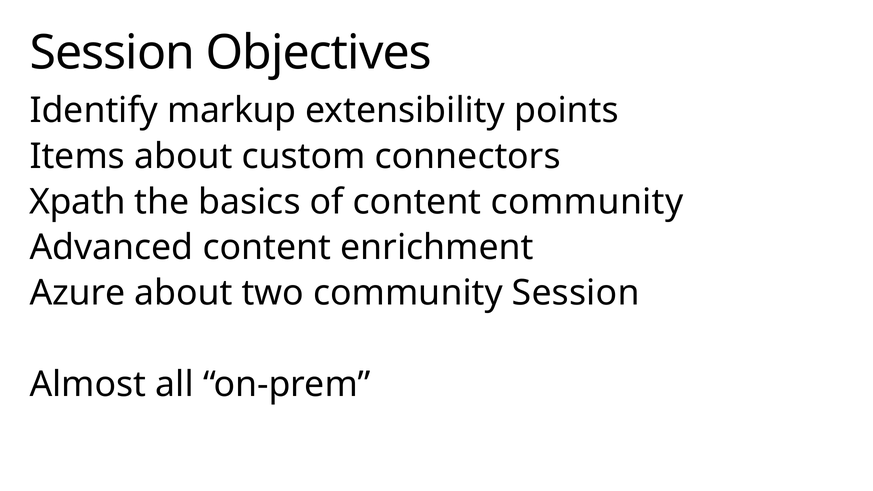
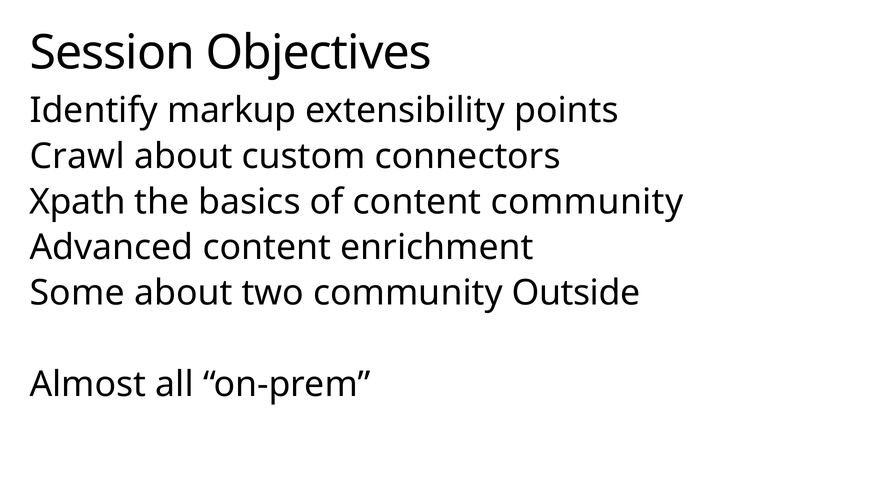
Items: Items -> Crawl (77, 156)
Azure: Azure -> Some (77, 293)
community Session: Session -> Outside (576, 293)
